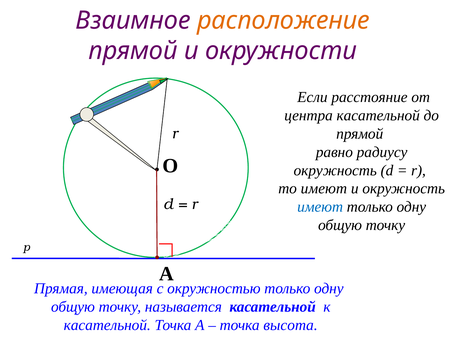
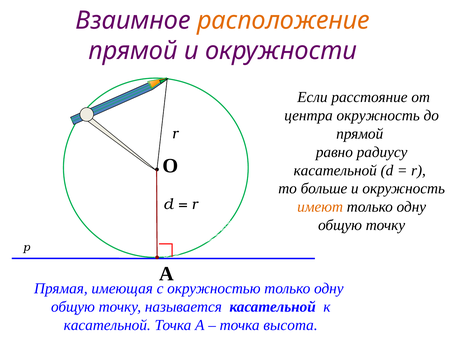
центра касательной: касательной -> окружность (378, 115)
окружность: окружность -> касательной (335, 170)
то имеют: имеют -> больше (324, 188)
имеют colour: blue -> orange (320, 207)
